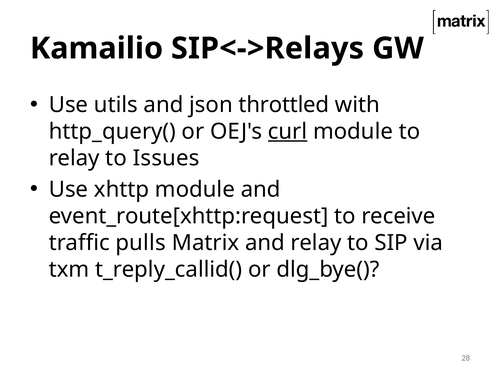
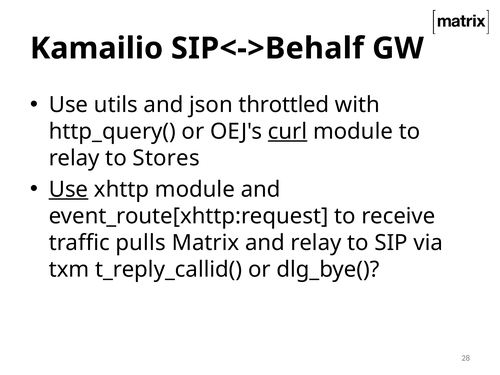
SIP<->Relays: SIP<->Relays -> SIP<->Behalf (267, 48)
Issues: Issues -> Stores (166, 158)
Use underline: none -> present (68, 189)
